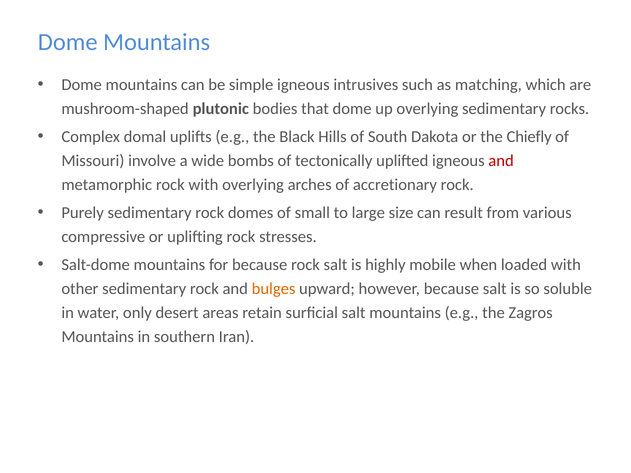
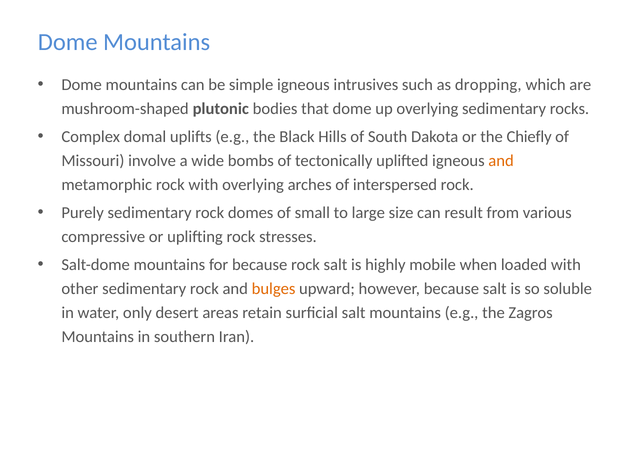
matching: matching -> dropping (488, 85)
and colour: red -> orange (501, 161)
accretionary: accretionary -> interspersed (395, 185)
